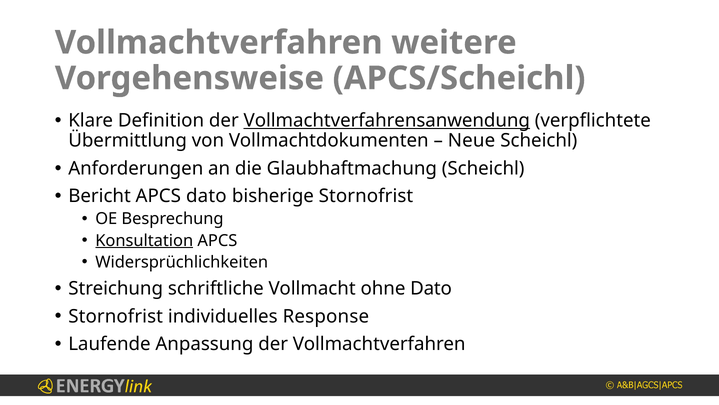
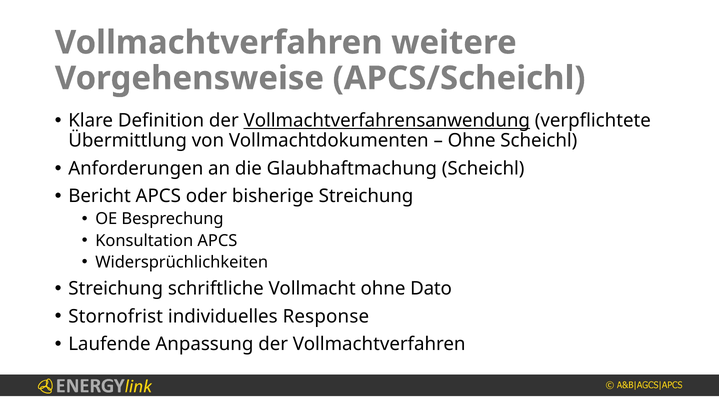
Neue: Neue -> Ohne (472, 141)
APCS dato: dato -> oder (206, 196)
bisherige Stornofrist: Stornofrist -> Streichung (366, 196)
Konsultation underline: present -> none (144, 240)
